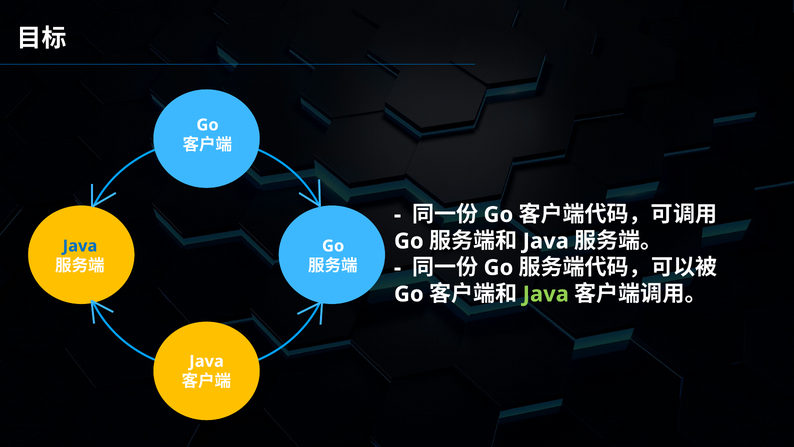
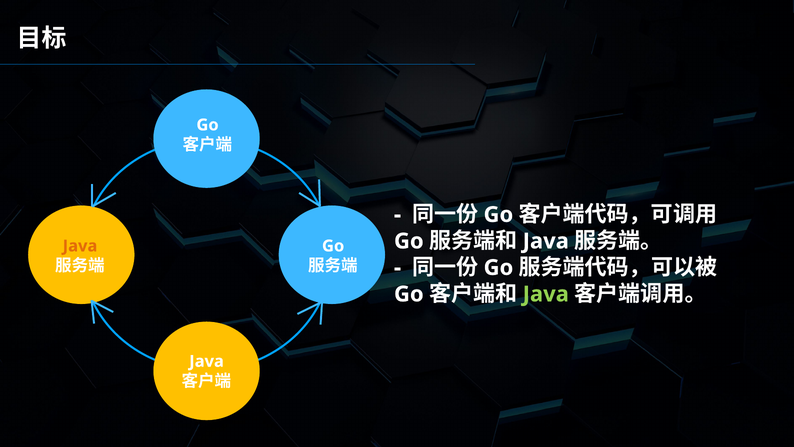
Java colour: blue -> orange (80, 246)
